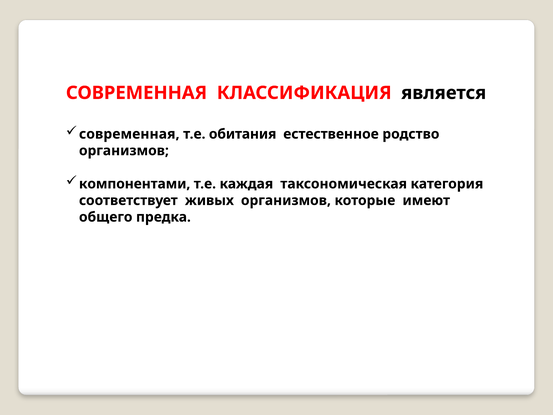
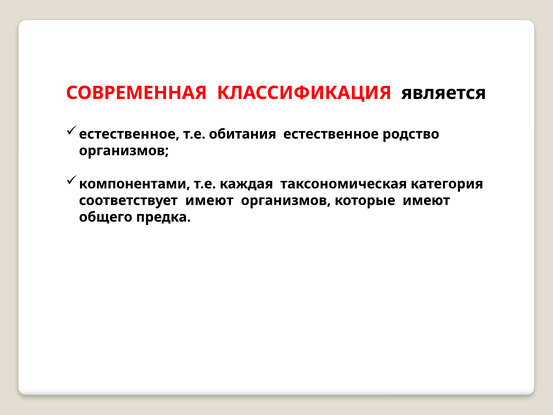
современная: современная -> естественное (129, 134)
соответствует живых: живых -> имеют (209, 200)
